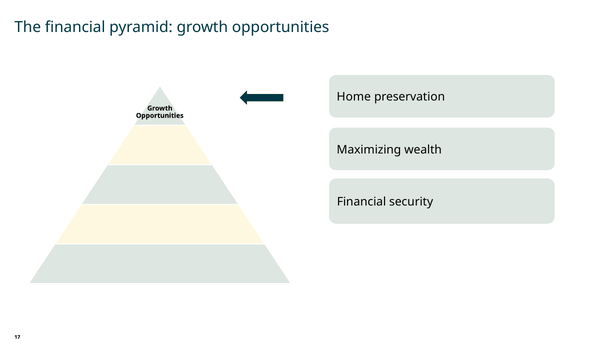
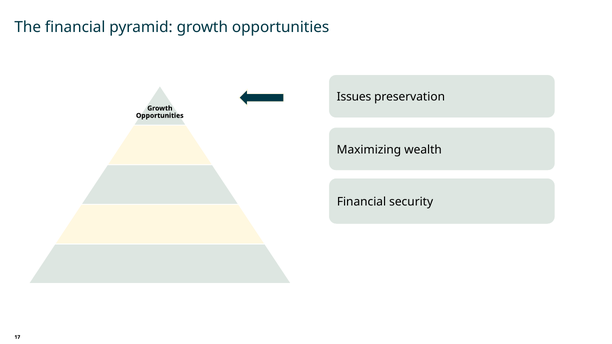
Home: Home -> Issues (354, 97)
